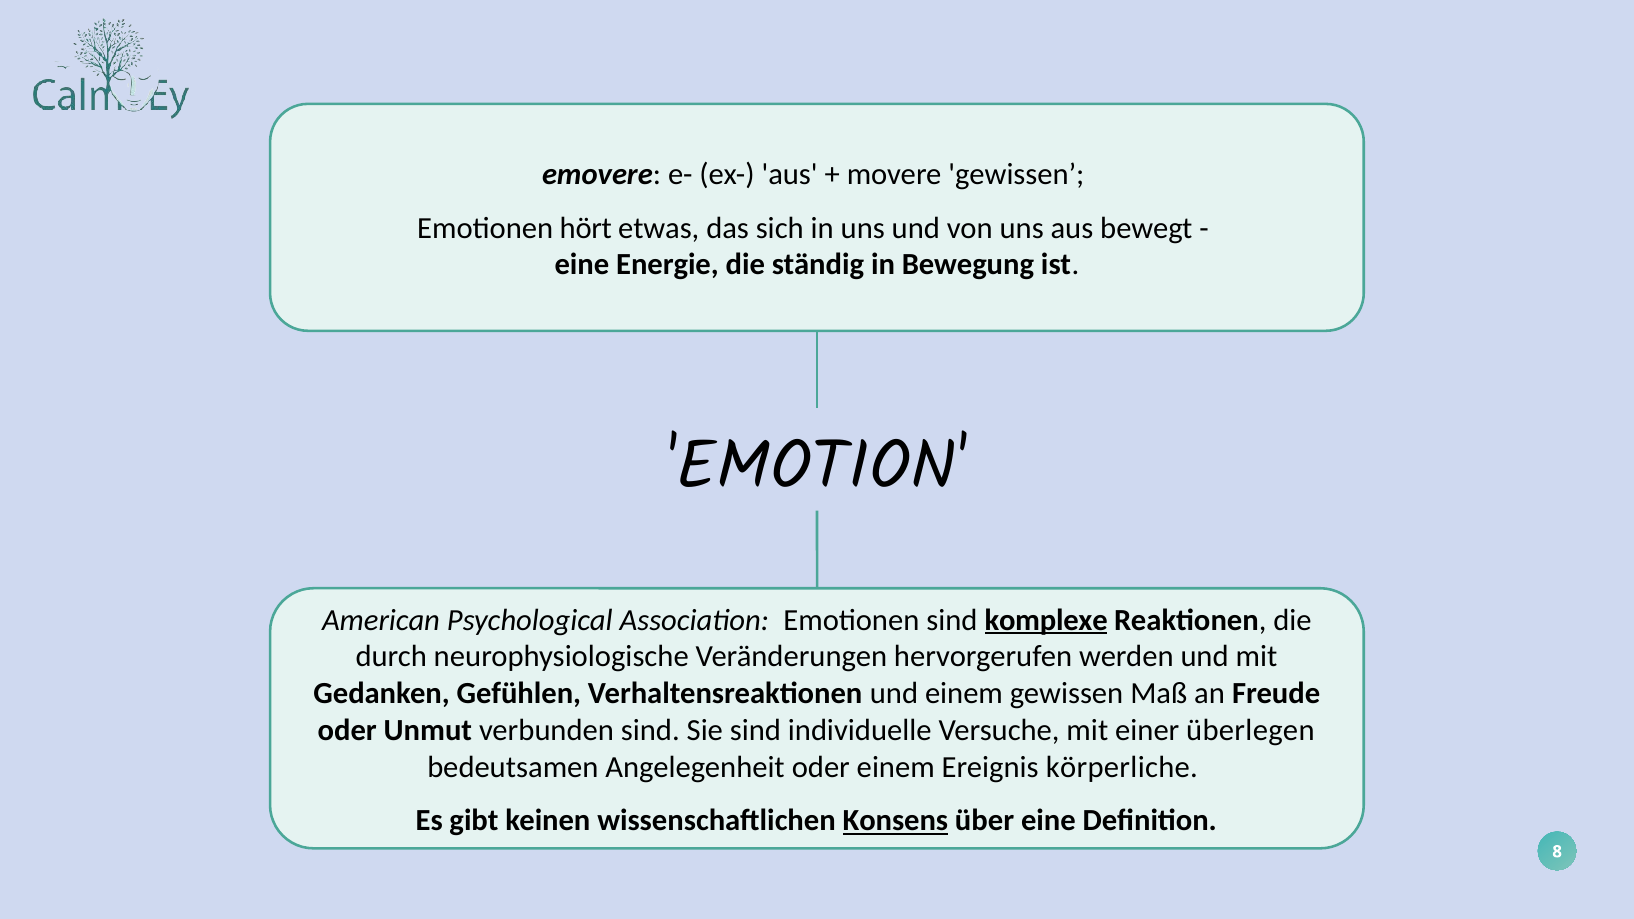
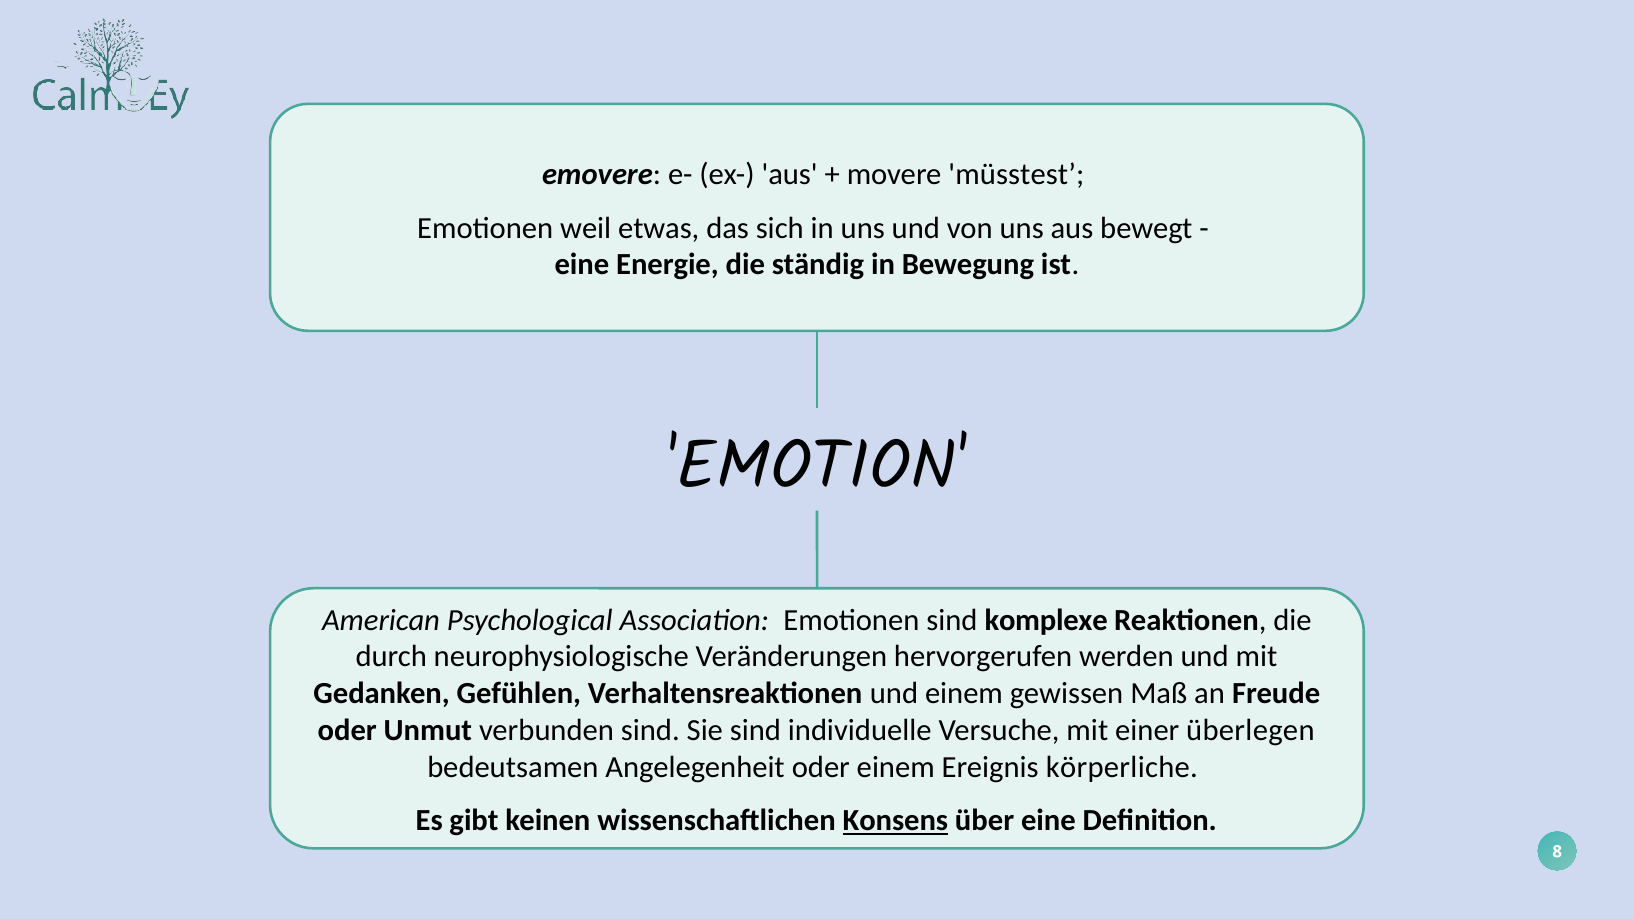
movere gewissen: gewissen -> müsstest (1016, 174)
hört: hört -> weil (586, 228)
komplexe underline: present -> none (1046, 620)
